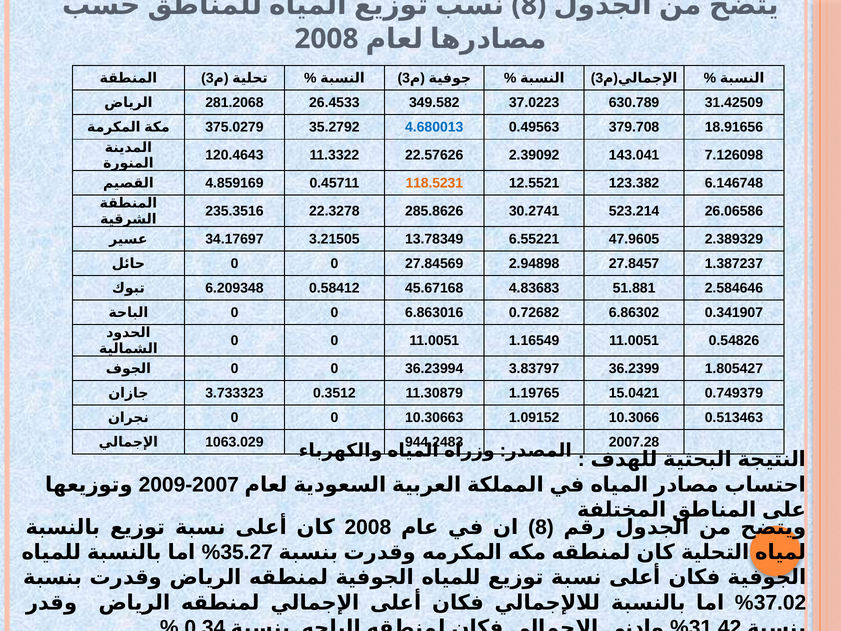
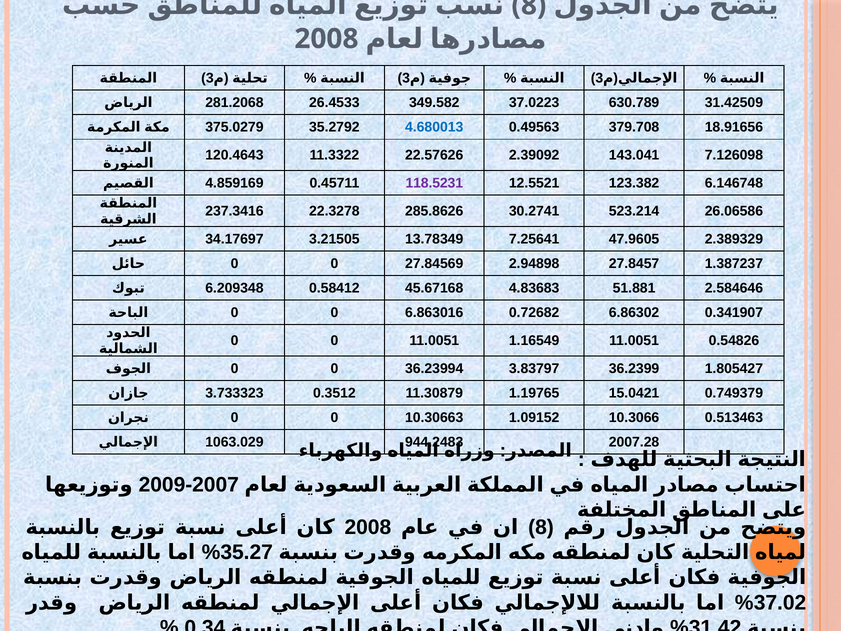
118.5231 colour: orange -> purple (434, 183)
235.3516: 235.3516 -> 237.3416 (234, 211)
6.55221: 6.55221 -> 7.25641 (534, 239)
